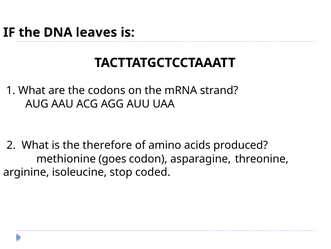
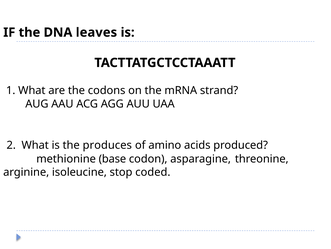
therefore: therefore -> produces (107, 145)
goes: goes -> base (112, 159)
